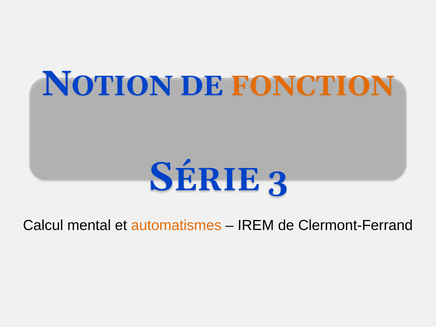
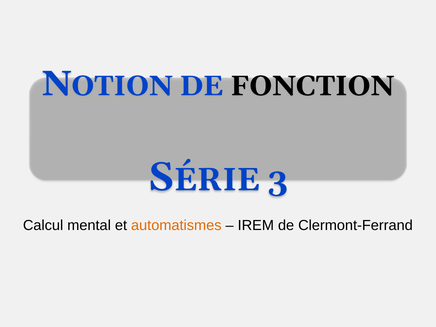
FONCTION colour: orange -> black (312, 86)
